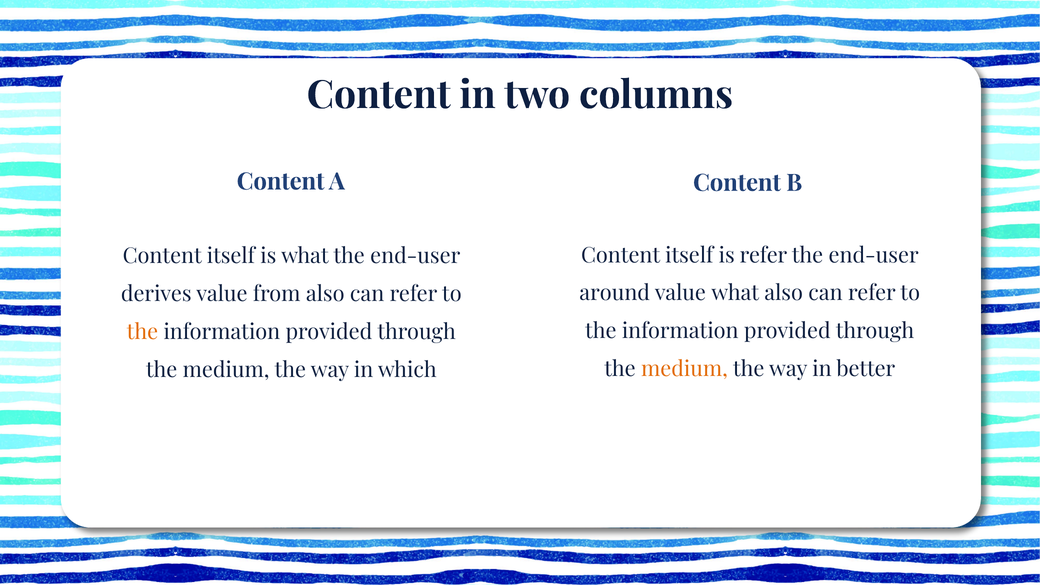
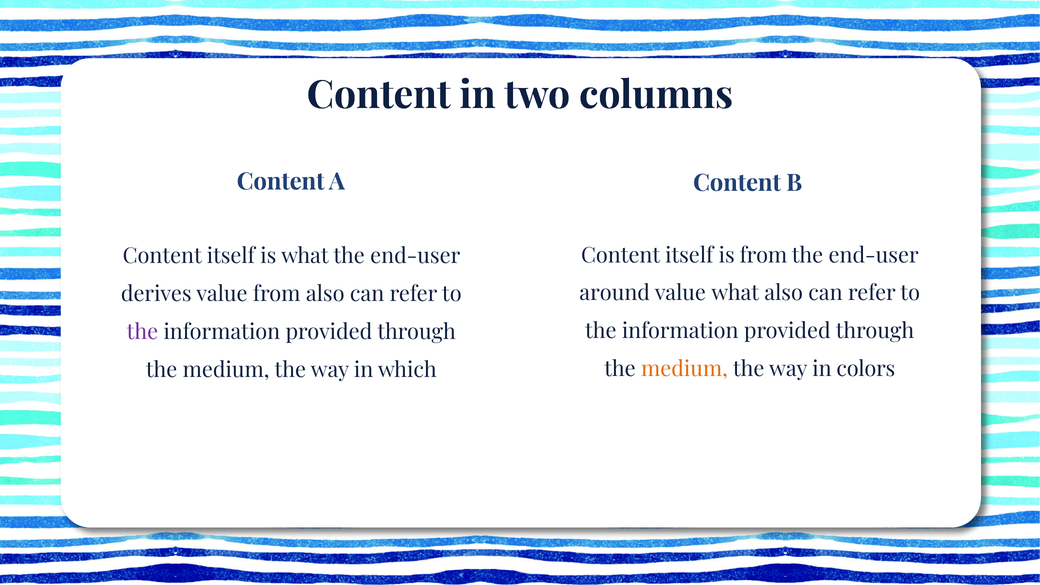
is refer: refer -> from (763, 255)
the colour: orange -> purple (142, 332)
better: better -> colors (866, 369)
